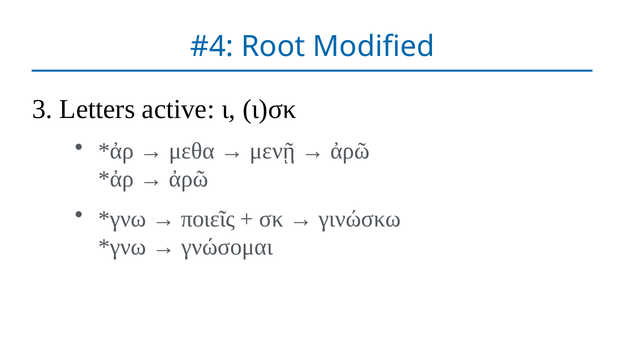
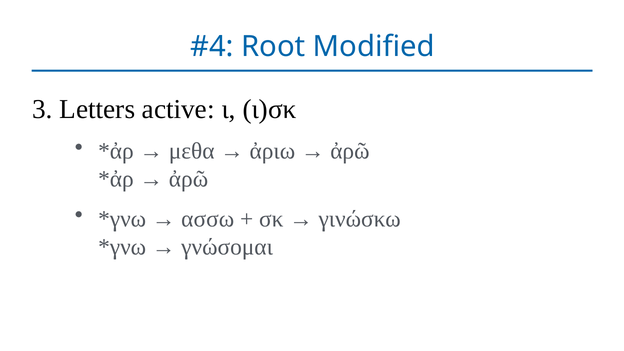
μενῇ: μενῇ -> ἀριω (272, 151)
ποιεῖς: ποιεῖς -> ασσω (208, 219)
